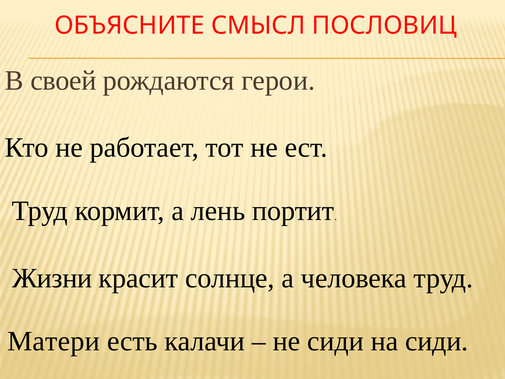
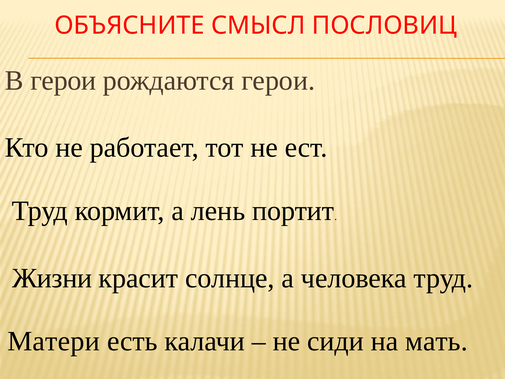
В своей: своей -> герои (63, 80)
на сиди: сиди -> мать (437, 341)
